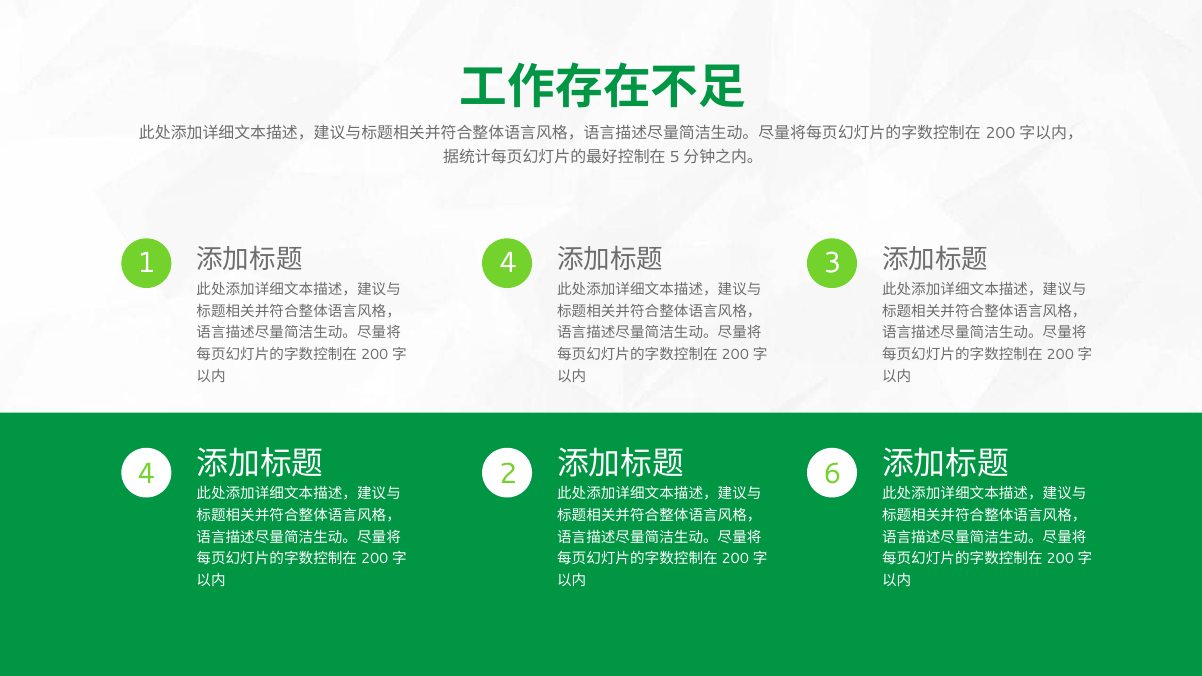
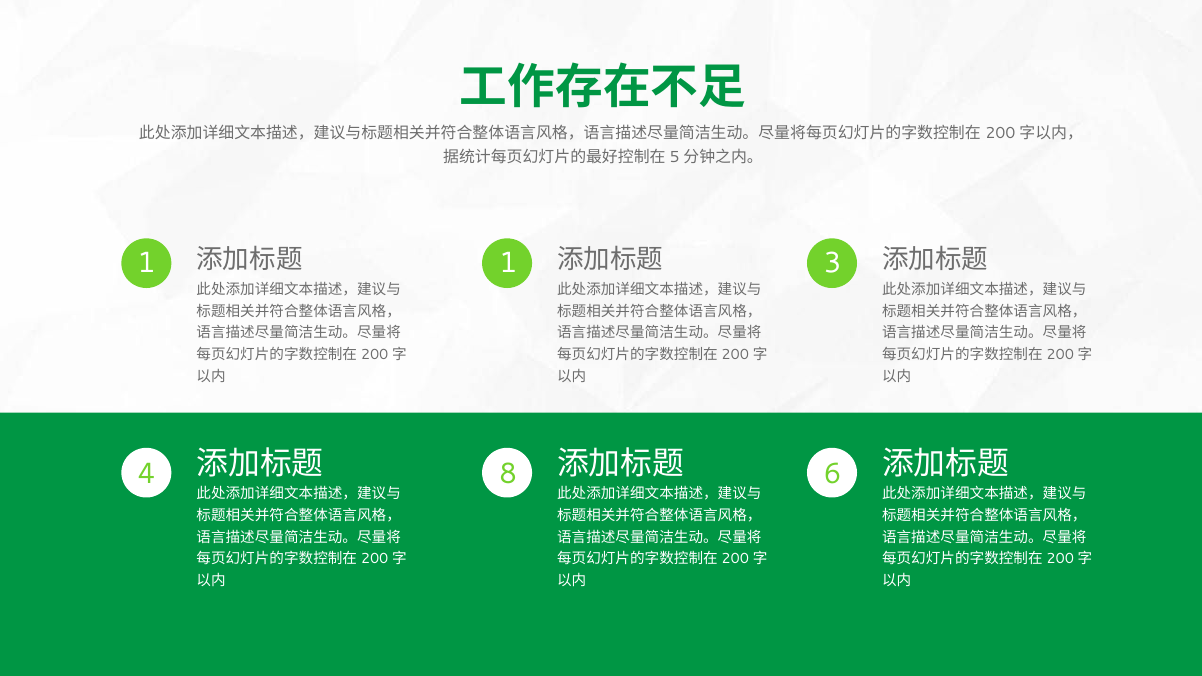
1 4: 4 -> 1 (508, 263)
2: 2 -> 8 (508, 474)
